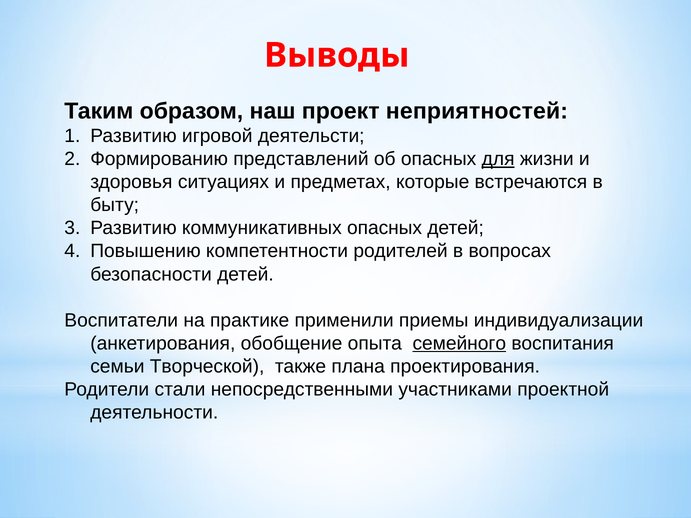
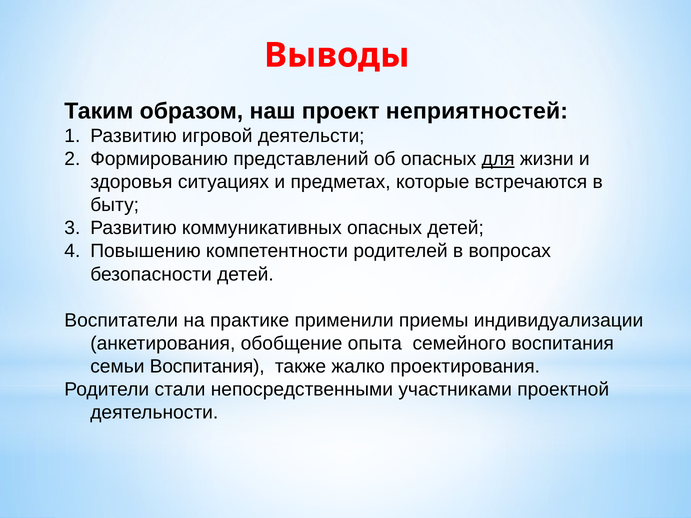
семейного underline: present -> none (459, 343)
семьи Творческой: Творческой -> Воспитания (207, 366)
плана: плана -> жалко (358, 366)
